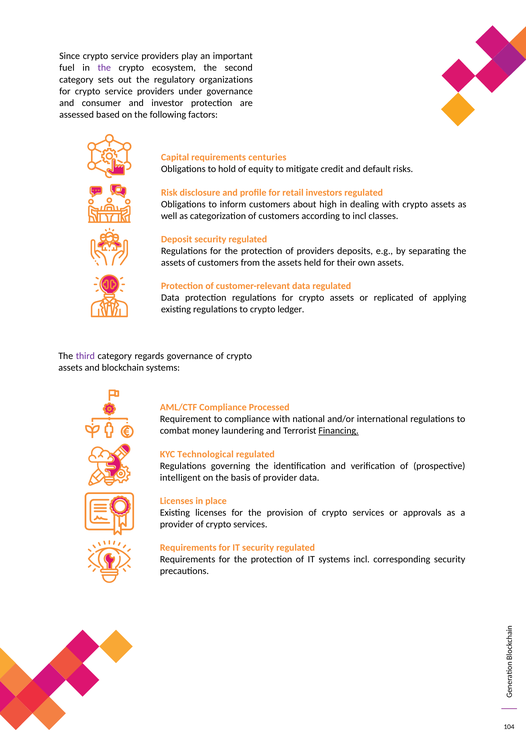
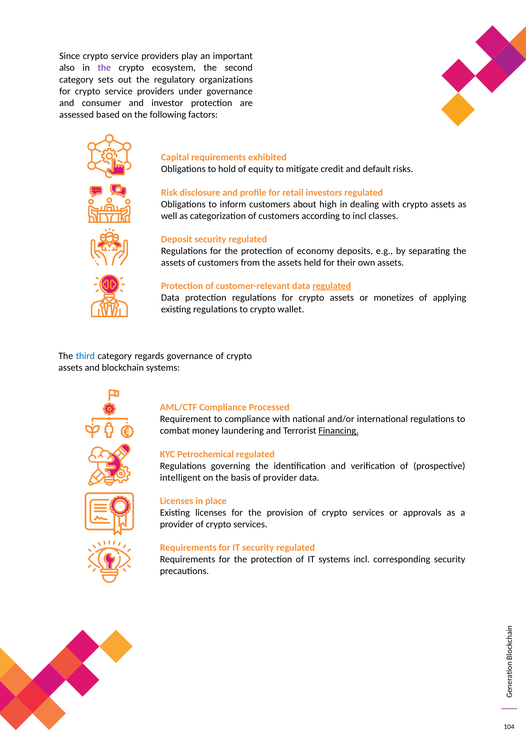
fuel: fuel -> also (67, 68)
centuries: centuries -> exhibited (267, 157)
of providers: providers -> economy (315, 251)
regulated underline: none -> present (332, 286)
replicated: replicated -> monetizes (394, 298)
ledger: ledger -> wallet (291, 309)
third colour: purple -> blue (85, 356)
Technological: Technological -> Petrochemical (206, 454)
